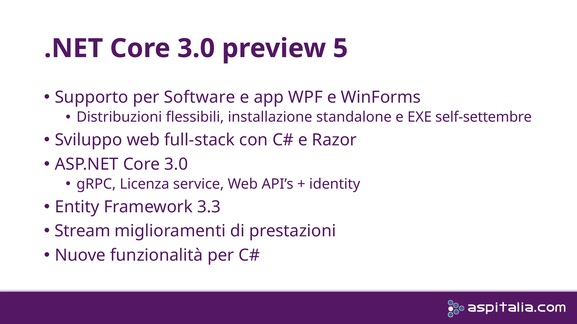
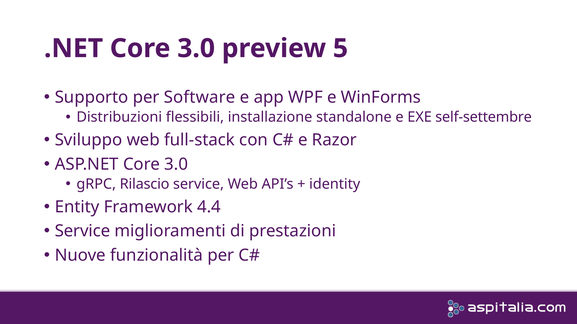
Licenza: Licenza -> Rilascio (145, 184)
3.3: 3.3 -> 4.4 (209, 207)
Stream: Stream -> Service (83, 231)
